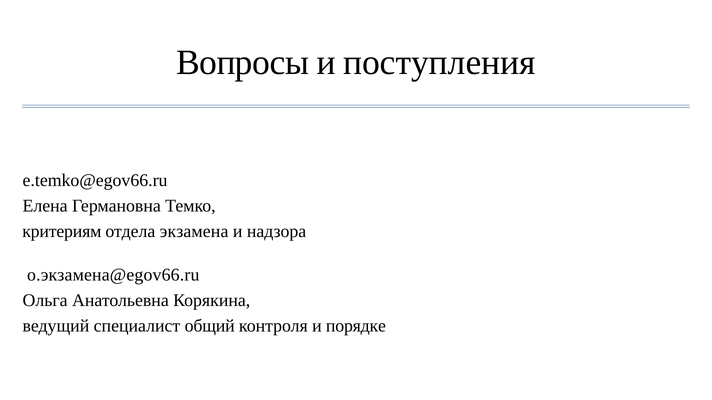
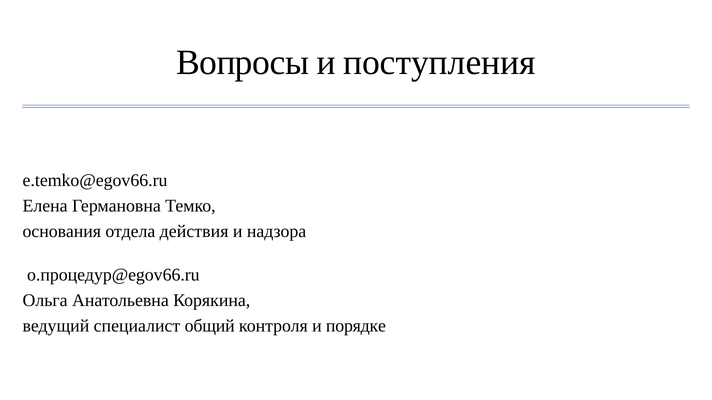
критериям: критериям -> основания (62, 232)
экзамена: экзамена -> действия (194, 232)
o.экзамена@egov66.ru: o.экзамена@egov66.ru -> o.процедур@egov66.ru (113, 275)
